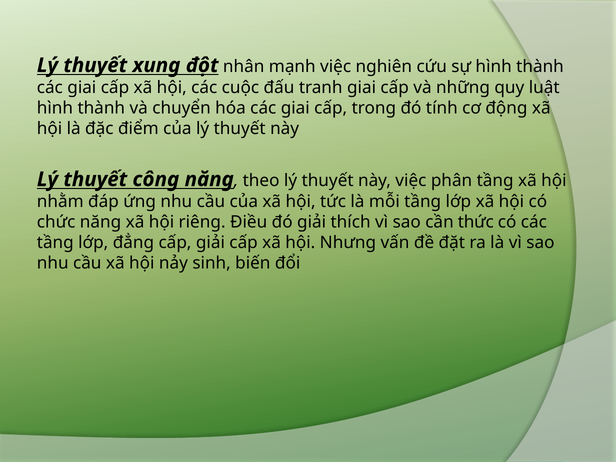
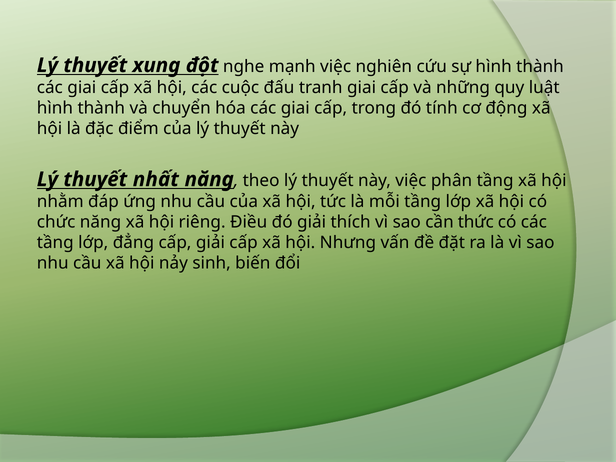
nhân: nhân -> nghe (244, 66)
công: công -> nhất (156, 179)
